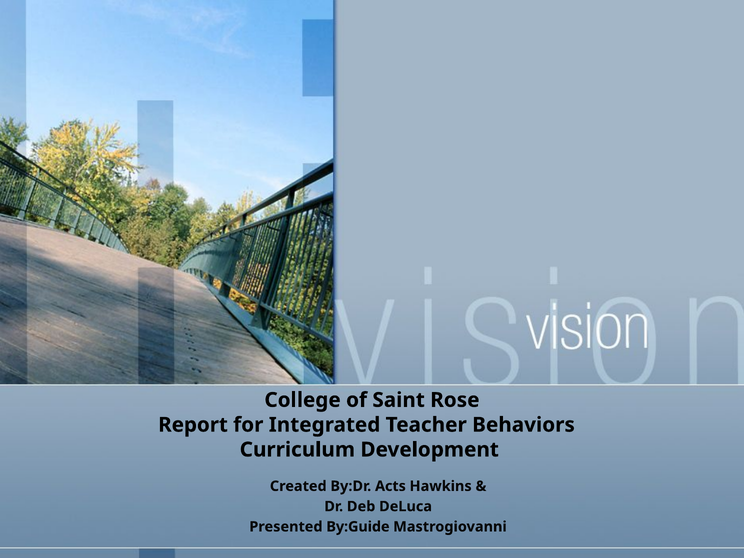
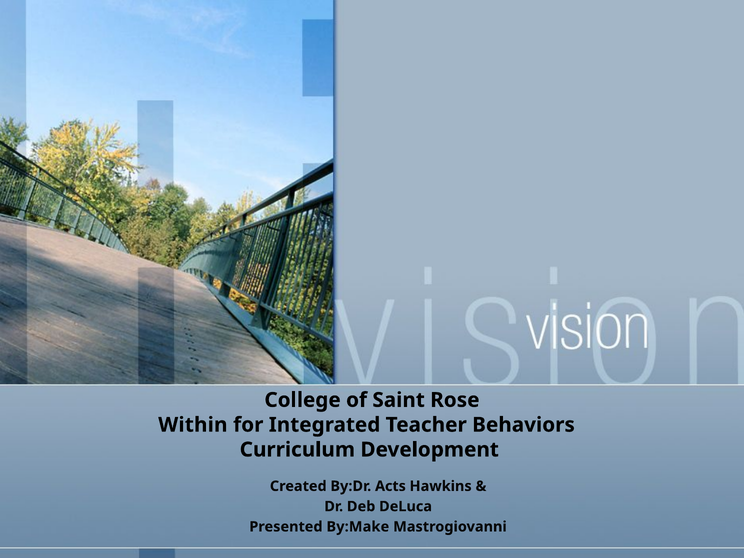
Report: Report -> Within (193, 425)
By:Guide: By:Guide -> By:Make (358, 527)
